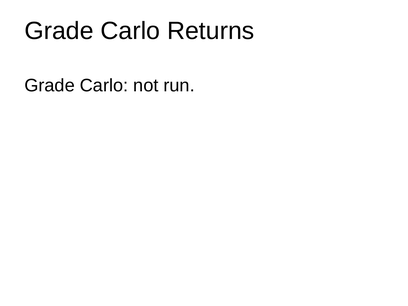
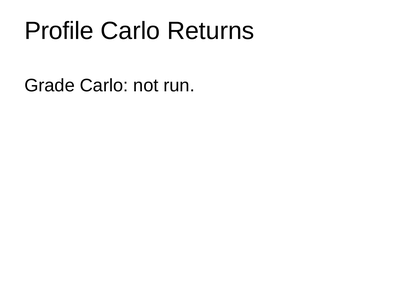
Grade: Grade -> Profile (59, 31)
